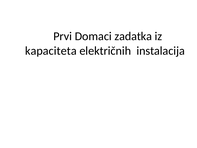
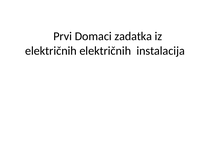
kapaciteta: kapaciteta -> električnih (51, 51)
